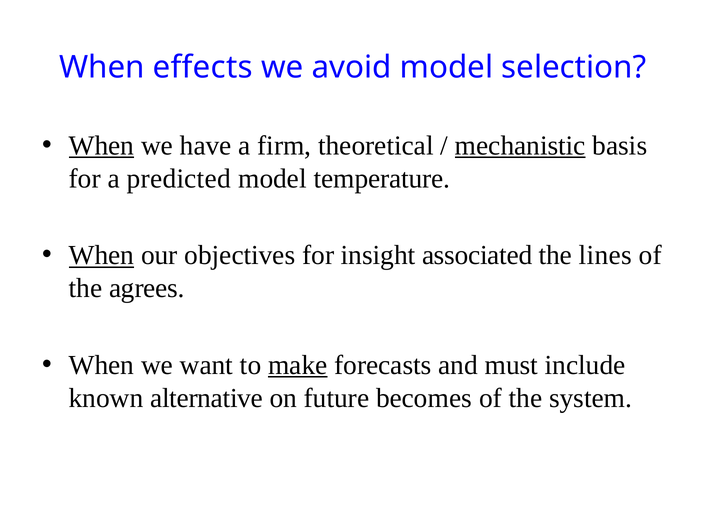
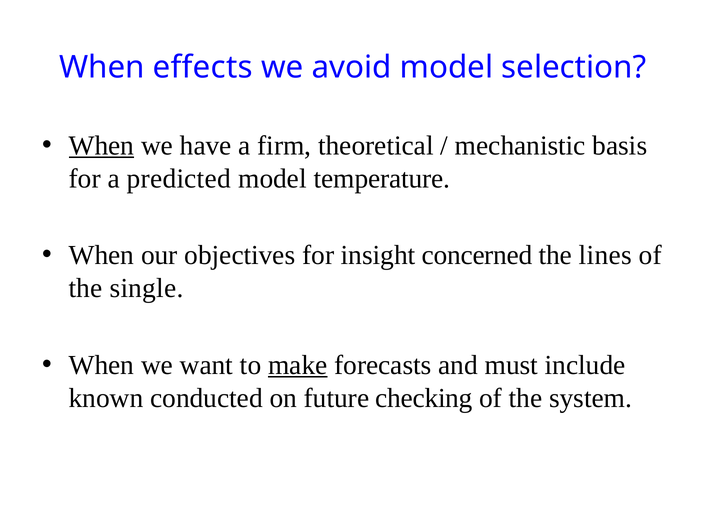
mechanistic underline: present -> none (520, 145)
When underline: present -> none (102, 255)
associated: associated -> concerned (477, 255)
agrees: agrees -> single (147, 288)
alternative: alternative -> conducted (206, 398)
becomes: becomes -> checking (424, 398)
